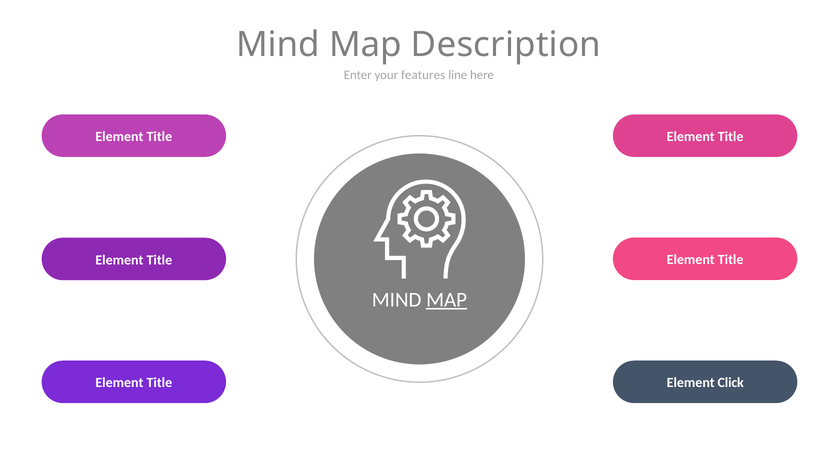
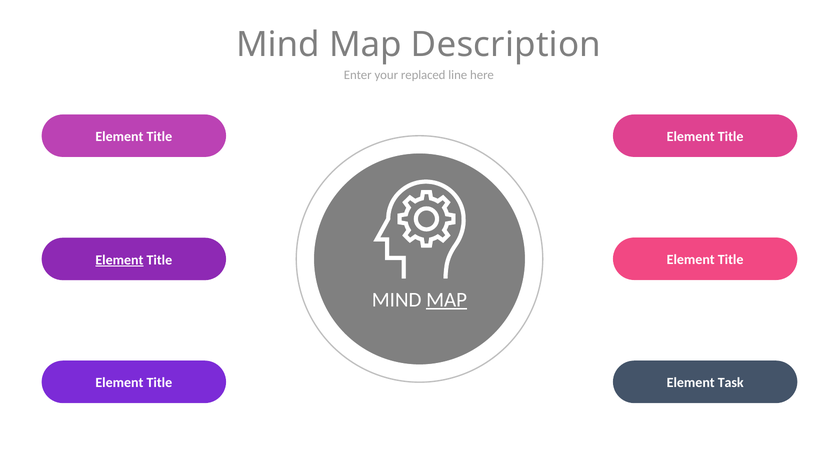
features: features -> replaced (423, 75)
Element underline: none -> present (119, 260)
Click: Click -> Task (731, 383)
